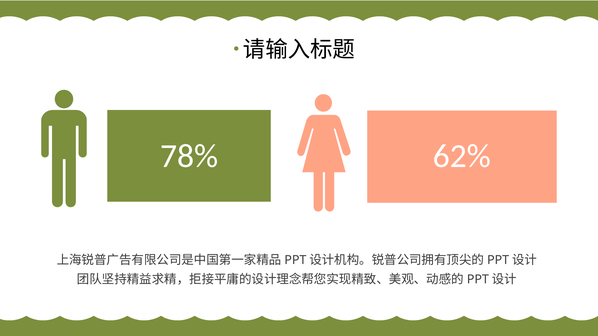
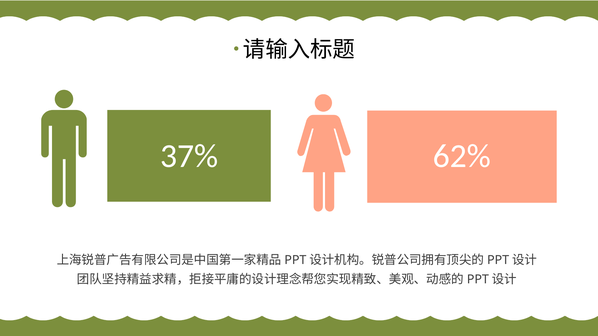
78%: 78% -> 37% (189, 156)
